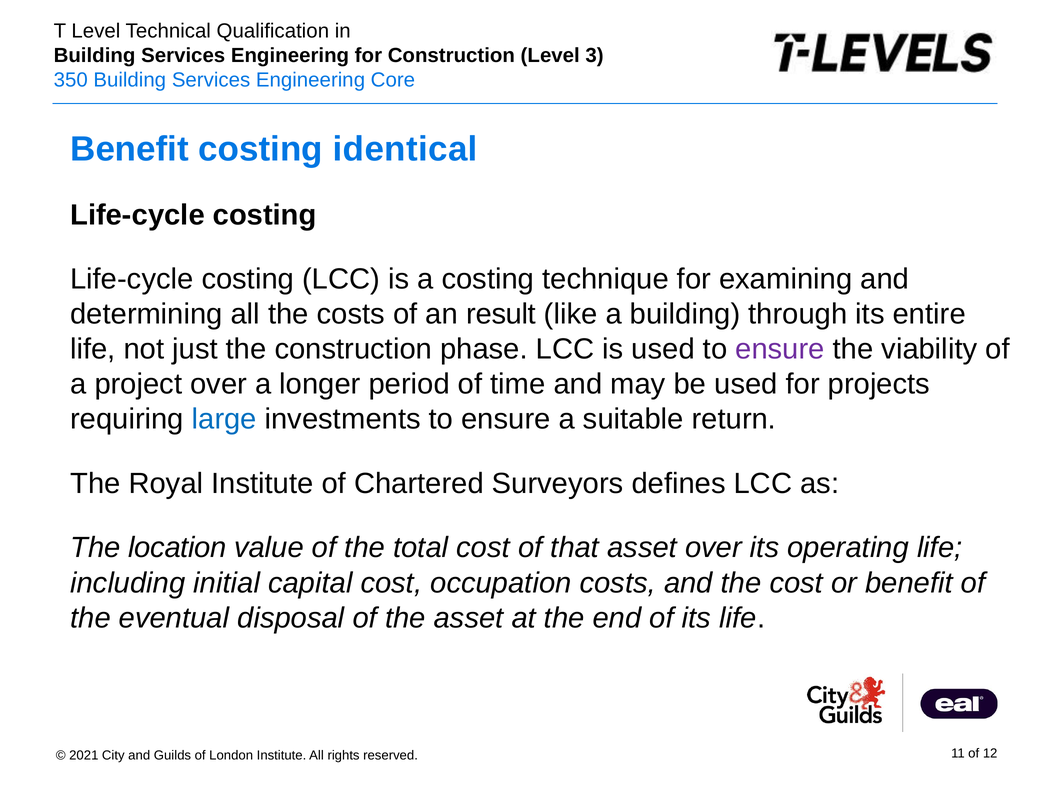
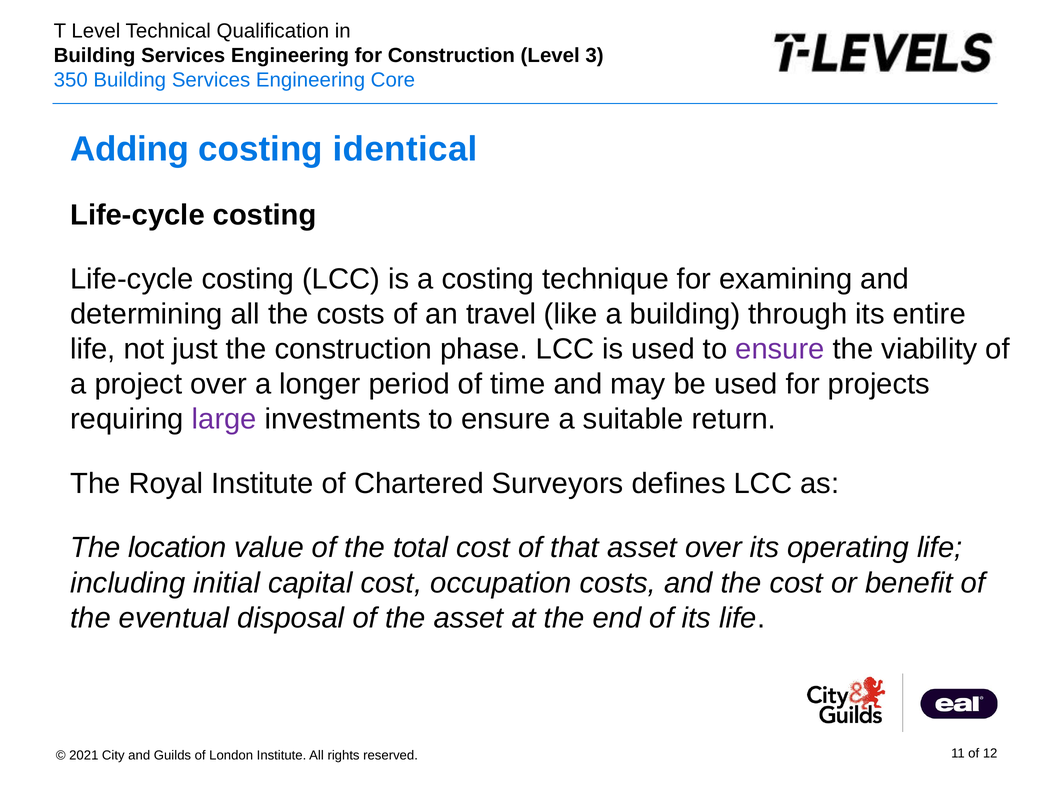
Benefit: Benefit -> Adding (130, 149)
result: result -> travel (501, 314)
large colour: blue -> purple (224, 419)
